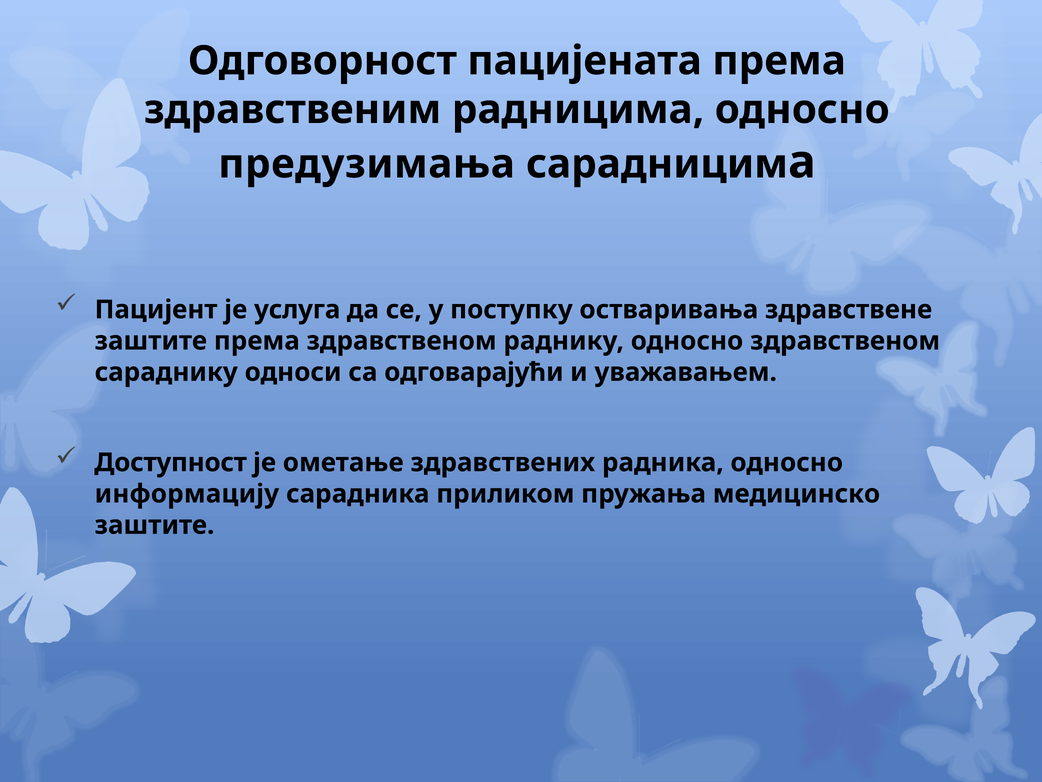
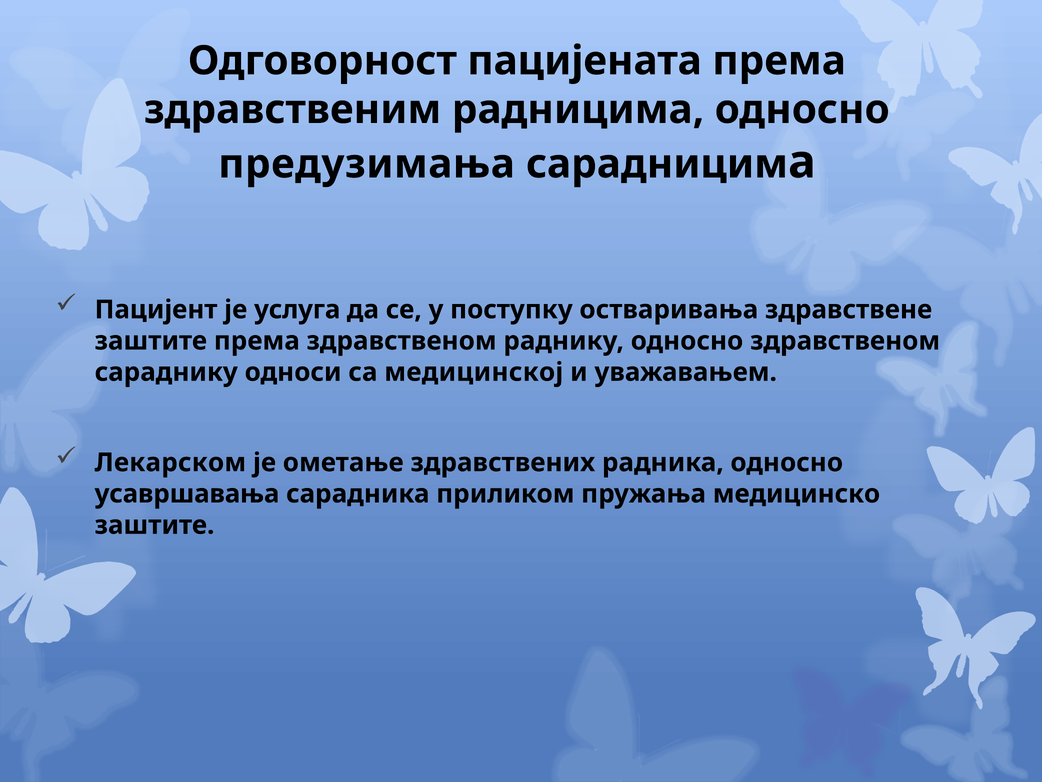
одговарајући: одговарајући -> медицинској (474, 372)
Доступност: Доступност -> Лекарском (170, 462)
информацију: информацију -> усавршавања (187, 494)
